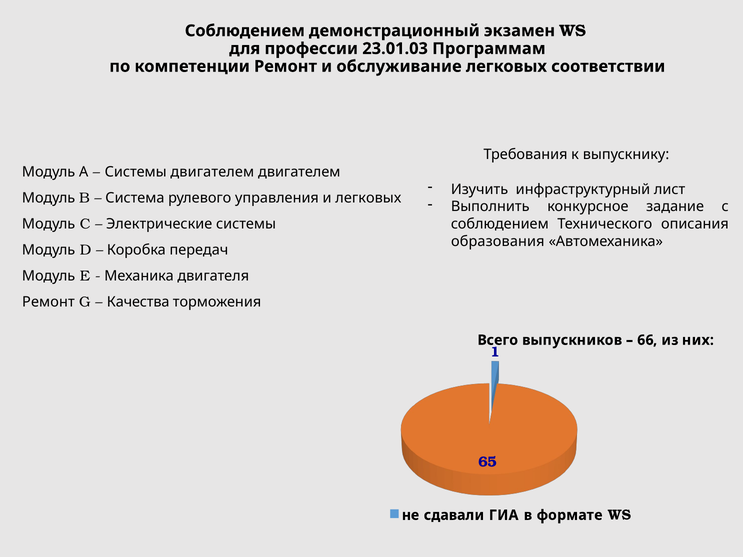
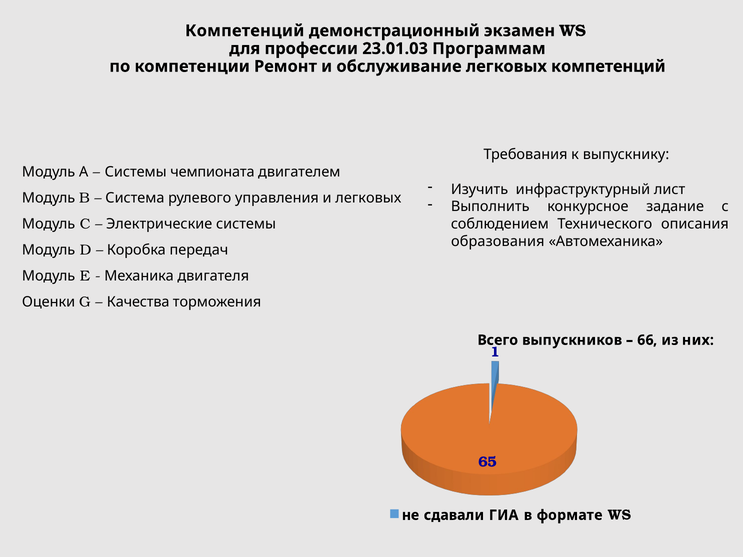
Соблюдением: Соблюдением -> Компетенций (245, 31)
легковых соответствии: соответствии -> компетенций (608, 66)
Системы двигателем: двигателем -> чемпионата (212, 172)
Ремонт: Ремонт -> Оценки (49, 302)
